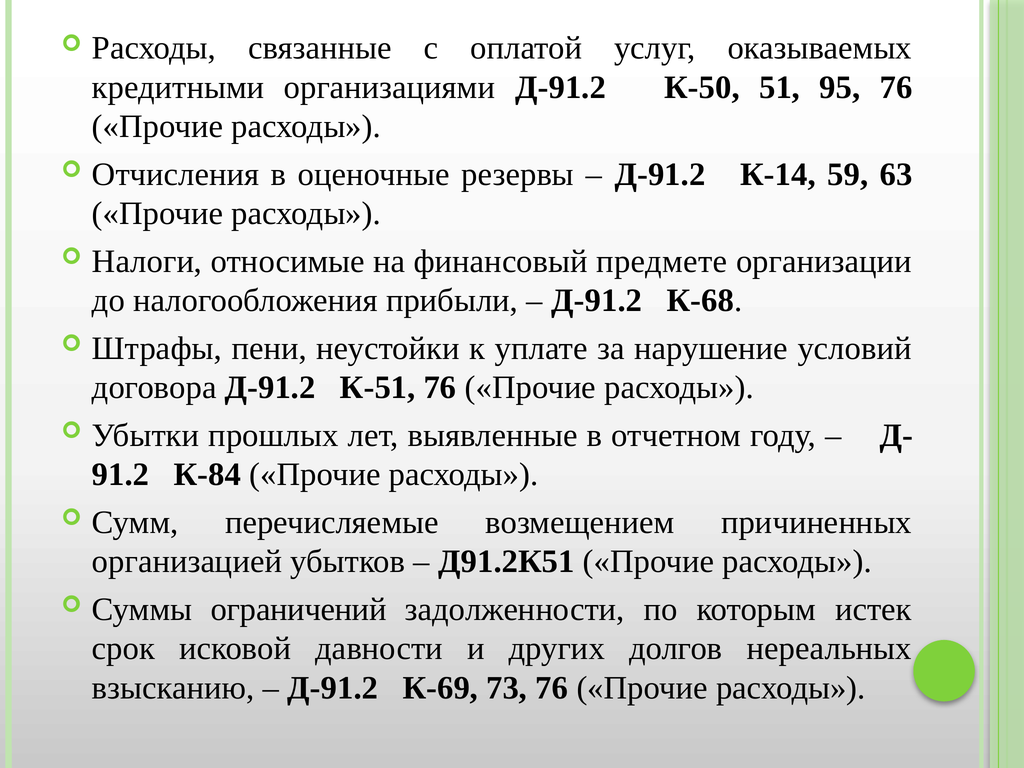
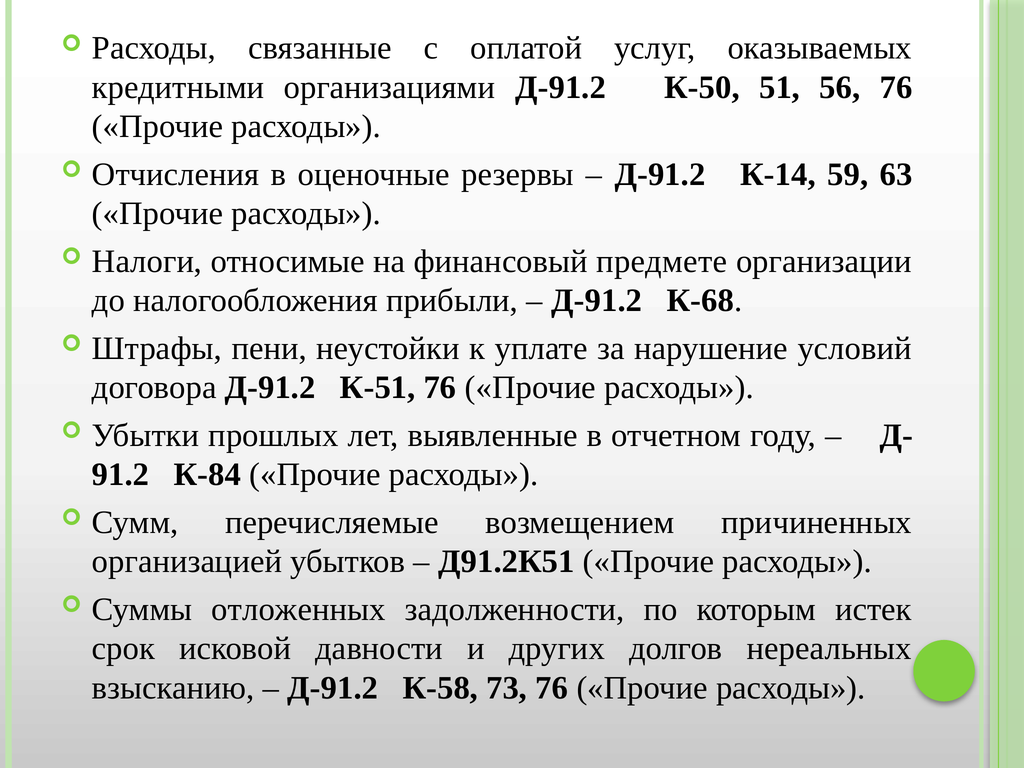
95: 95 -> 56 (840, 87)
ограничений: ограничений -> отложенных (299, 609)
К-69: К-69 -> К-58 (440, 688)
